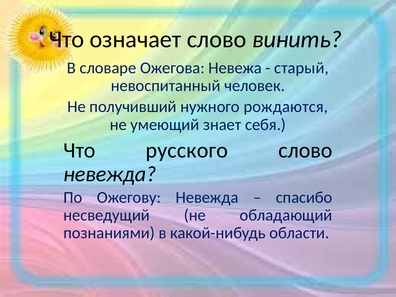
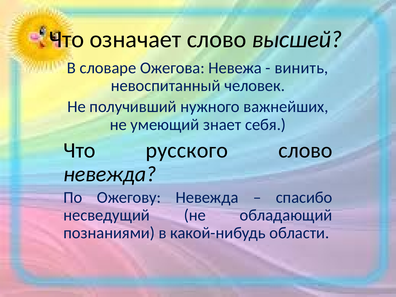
винить: винить -> высшей (297, 39)
старый: старый -> винить (301, 68)
рождаются: рождаются -> важнейших (286, 107)
